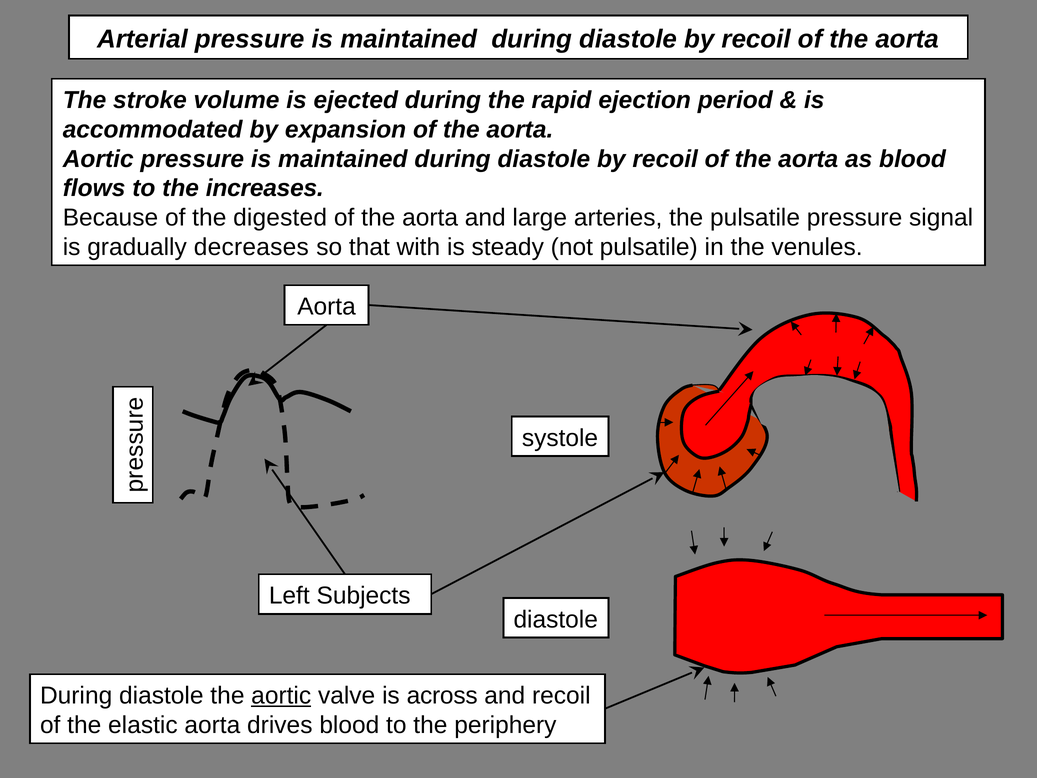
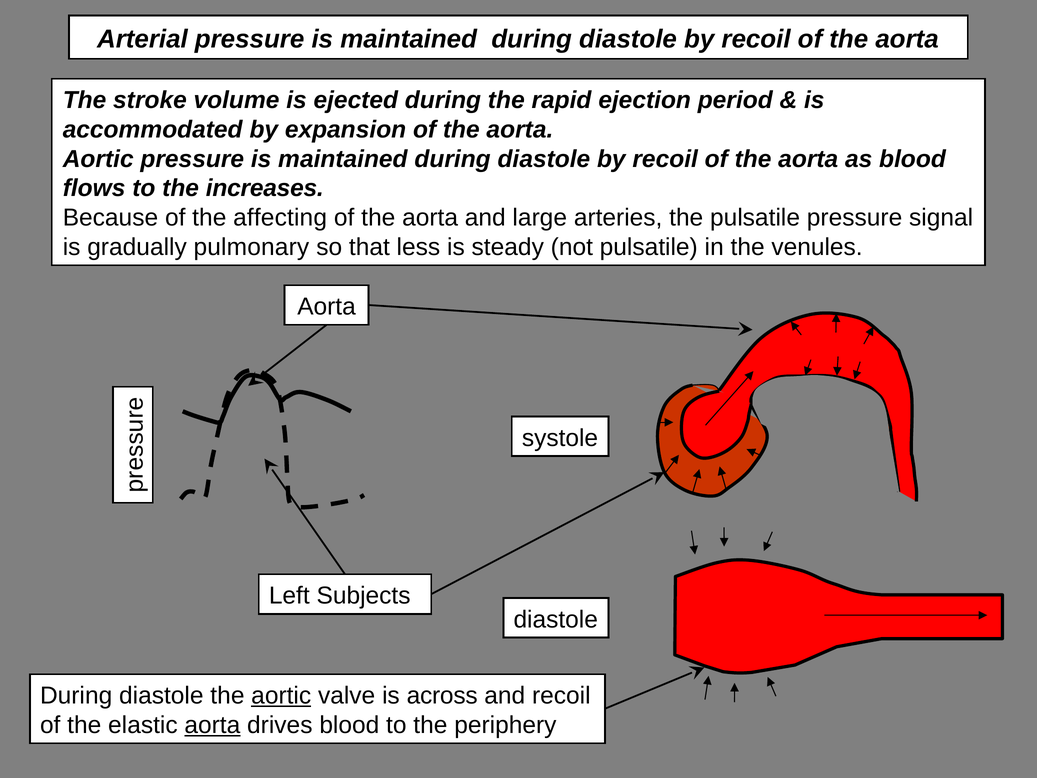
digested: digested -> affecting (280, 218)
decreases: decreases -> pulmonary (251, 247)
with: with -> less (418, 247)
aorta underline: none -> present (212, 725)
